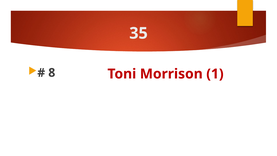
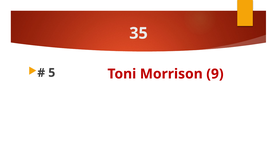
8: 8 -> 5 (52, 73)
1: 1 -> 9 (215, 74)
